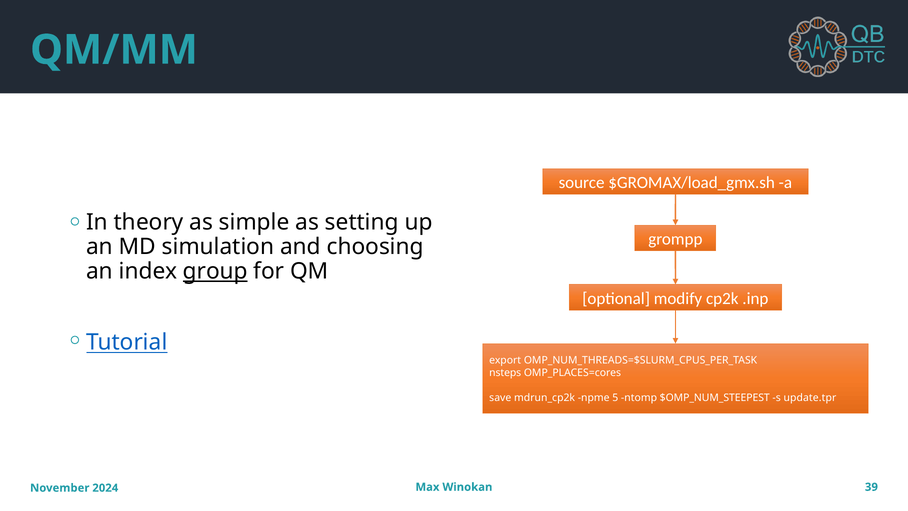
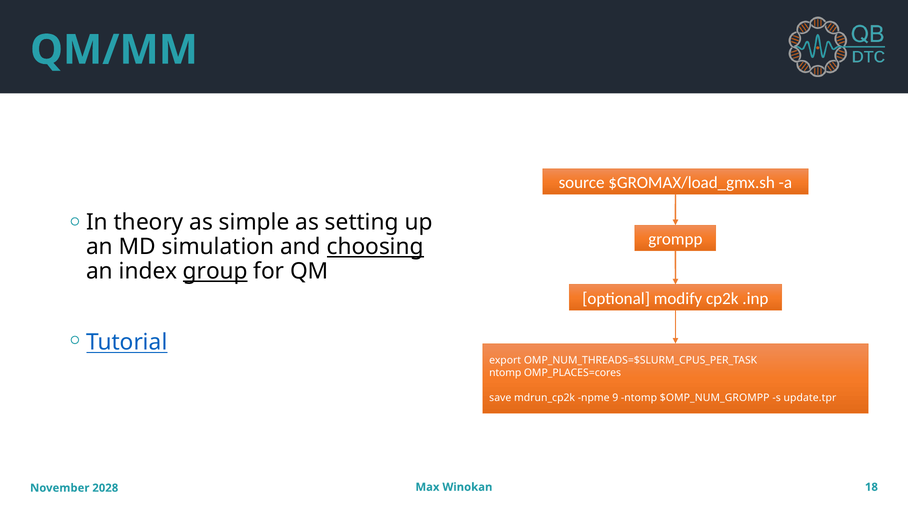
choosing underline: none -> present (375, 247)
nsteps: nsteps -> ntomp (505, 373)
5: 5 -> 9 (615, 398)
$OMP_NUM_STEEPEST: $OMP_NUM_STEEPEST -> $OMP_NUM_GROMPP (715, 398)
39: 39 -> 18 (871, 487)
2024: 2024 -> 2028 (105, 488)
